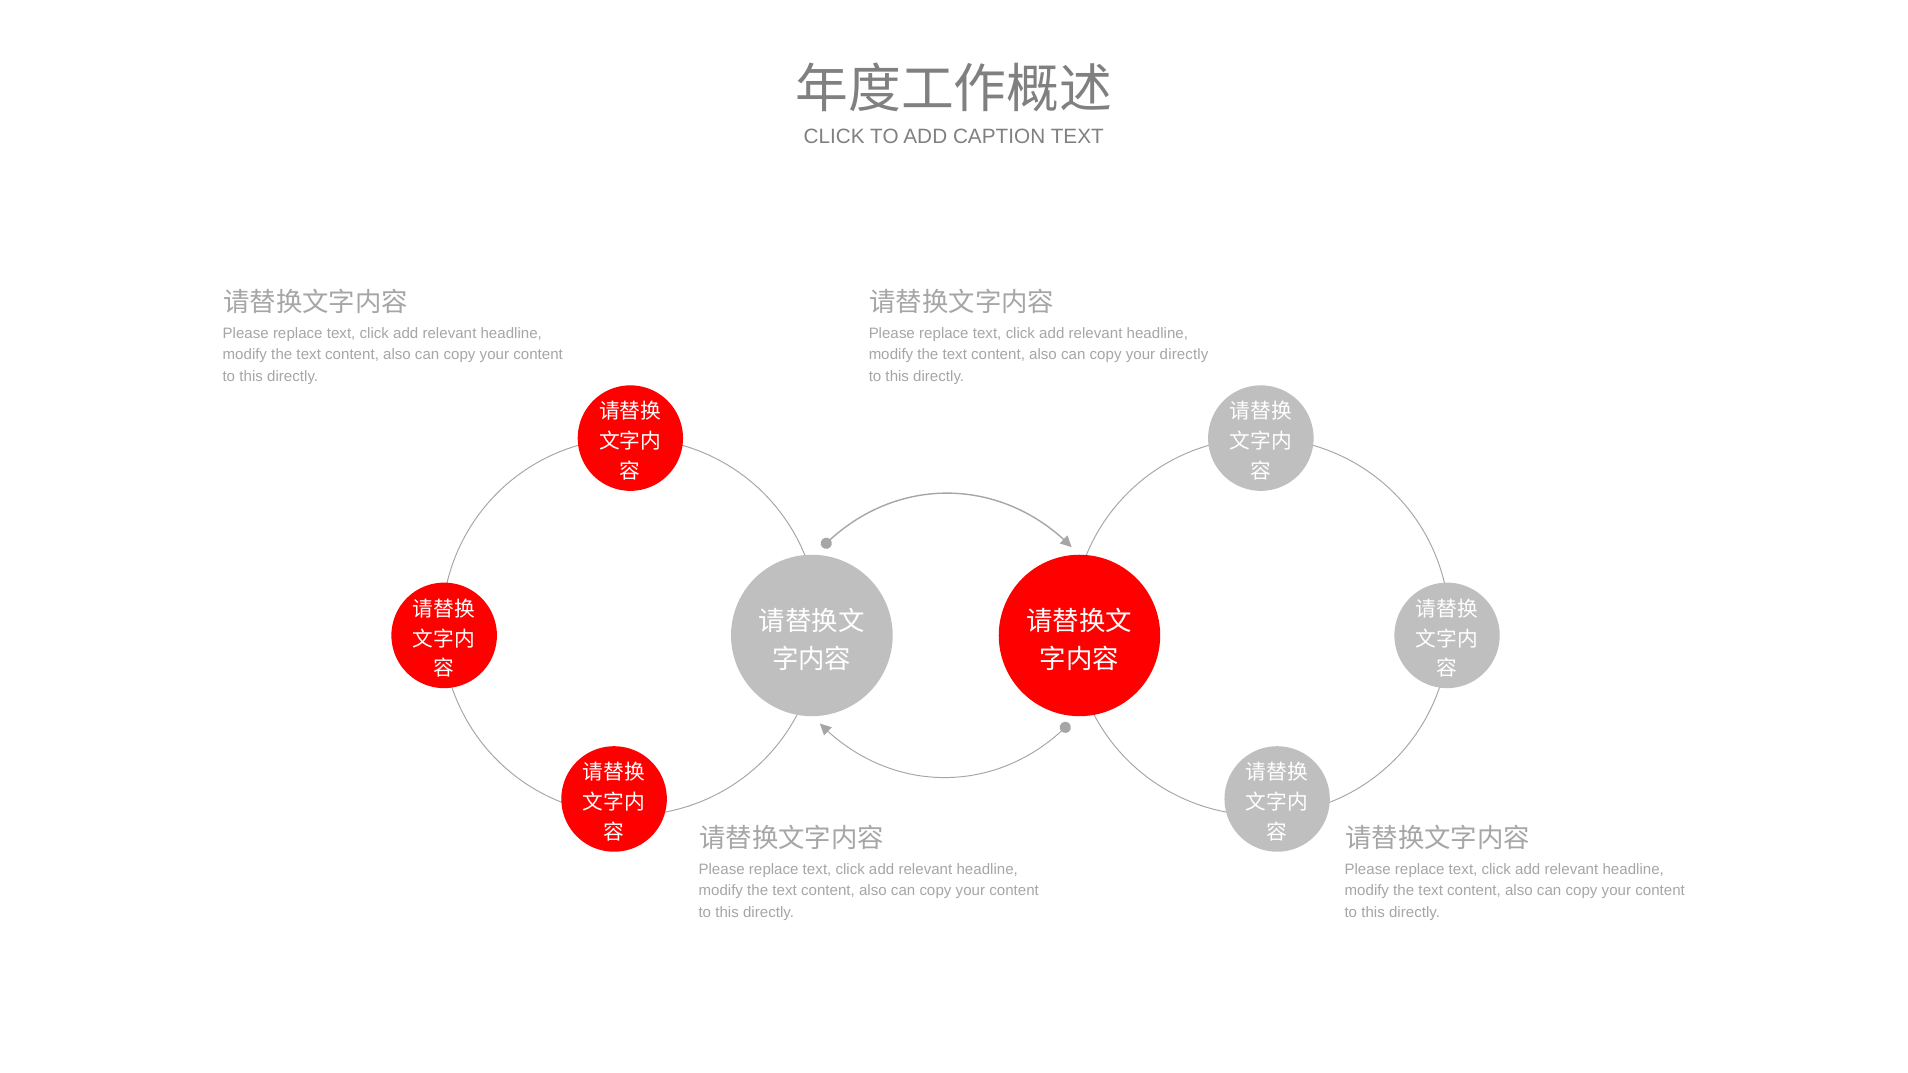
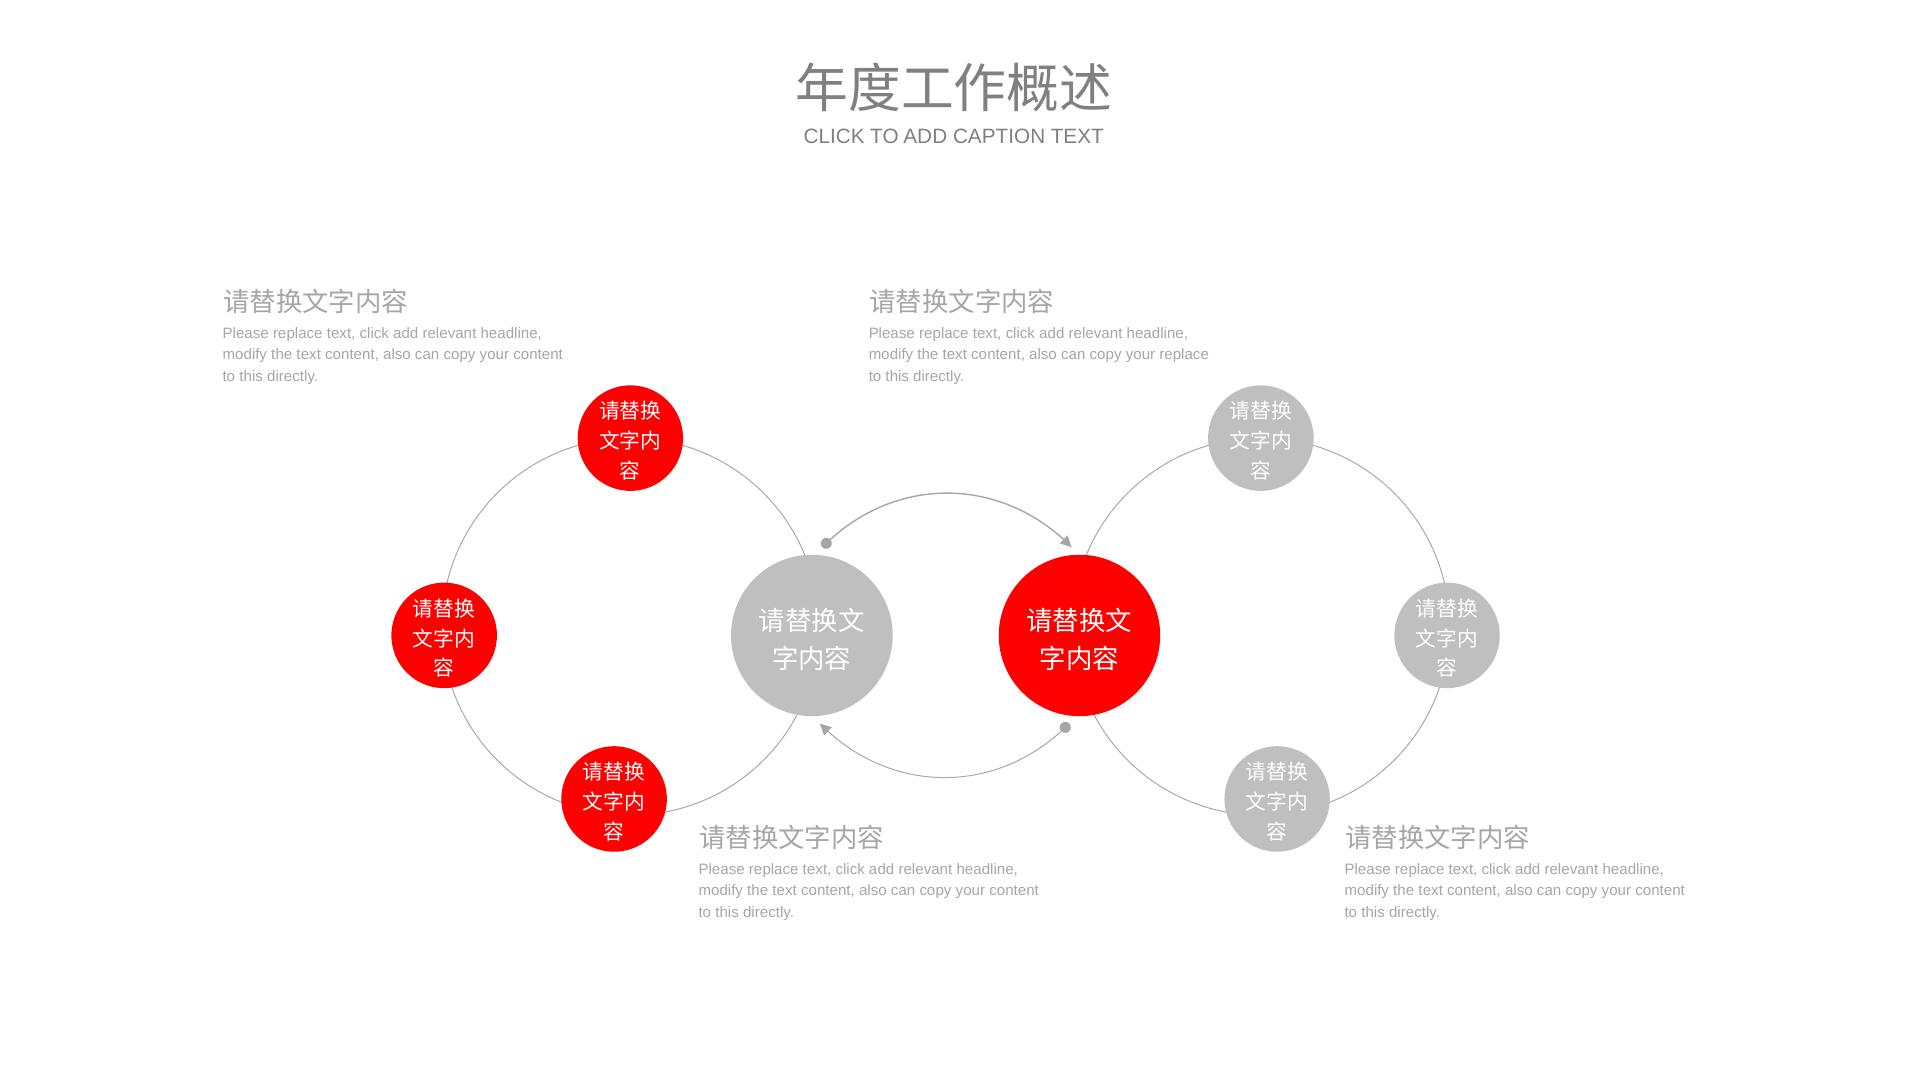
your directly: directly -> replace (1184, 355)
